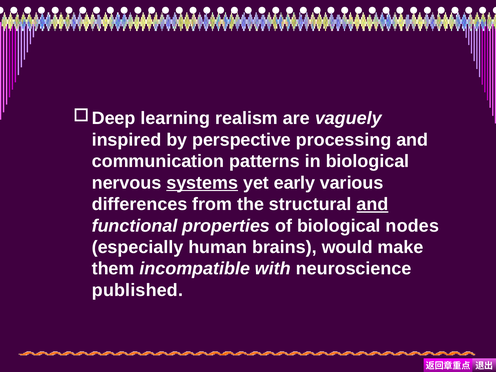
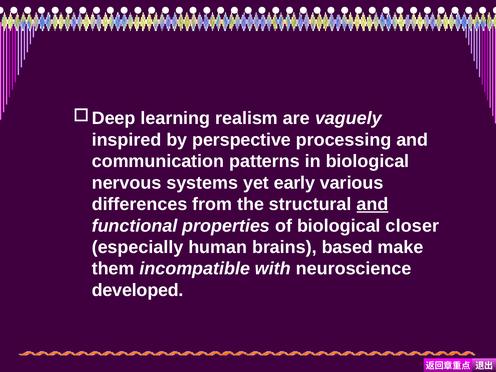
systems underline: present -> none (202, 183)
nodes: nodes -> closer (412, 226)
would: would -> based (347, 247)
published: published -> developed (138, 290)
